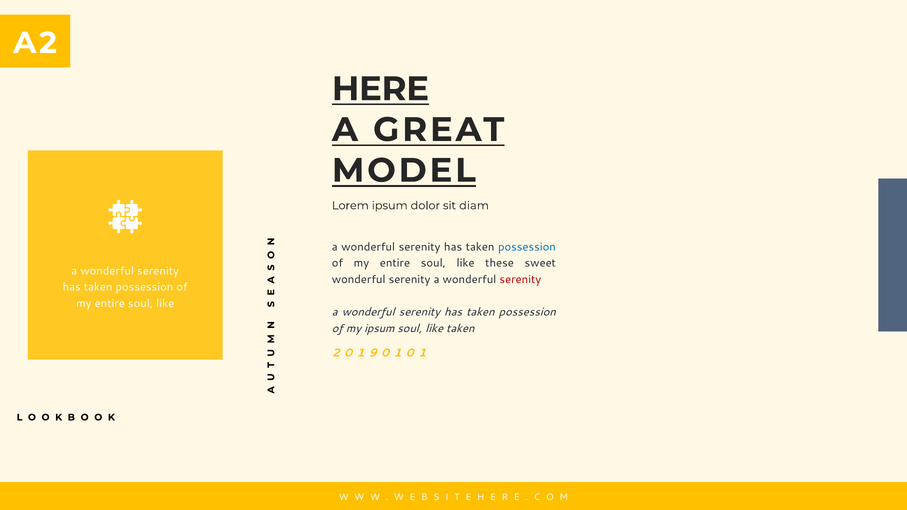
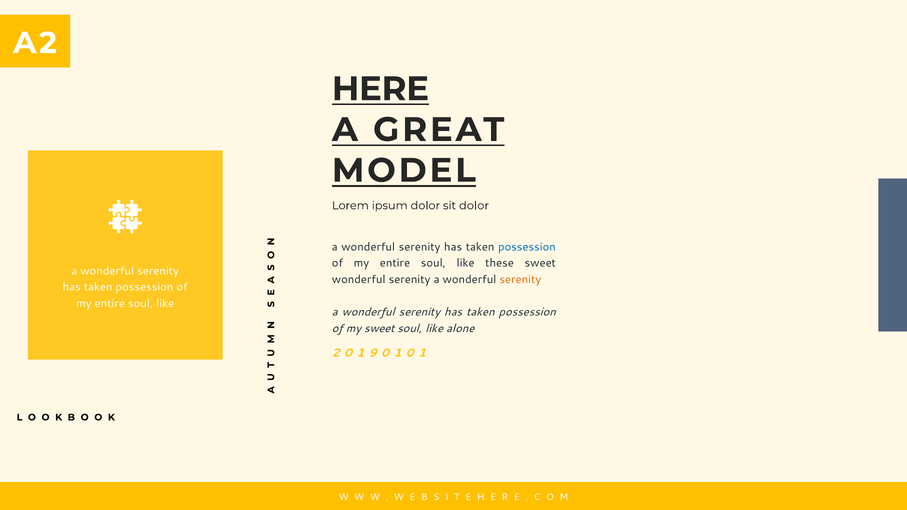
sit diam: diam -> dolor (474, 206)
serenity colour: red -> orange (520, 280)
my ipsum: ipsum -> sweet (379, 329)
like taken: taken -> alone (460, 329)
